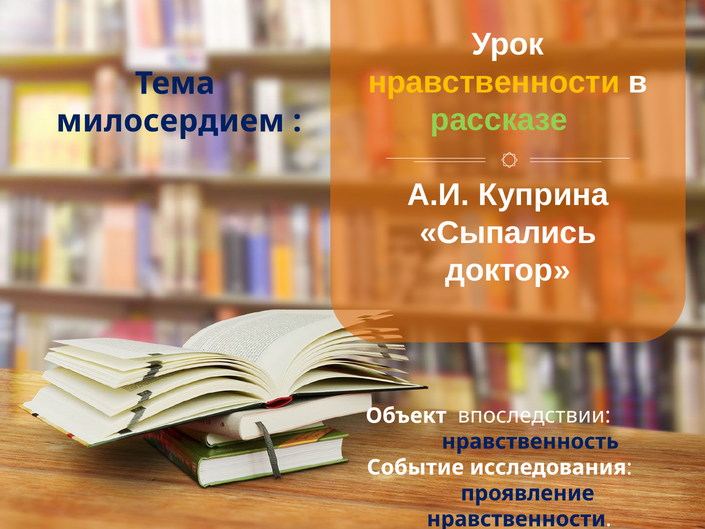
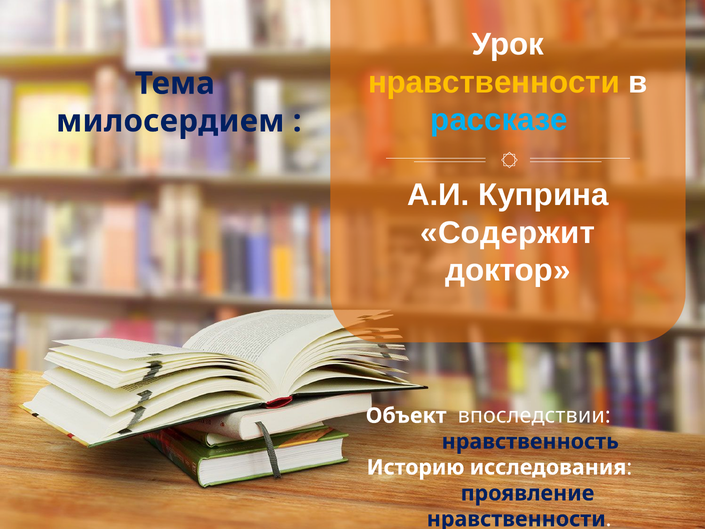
рассказе colour: light green -> light blue (499, 120)
Сыпались: Сыпались -> Содержит (508, 233)
Событие: Событие -> Историю (416, 467)
